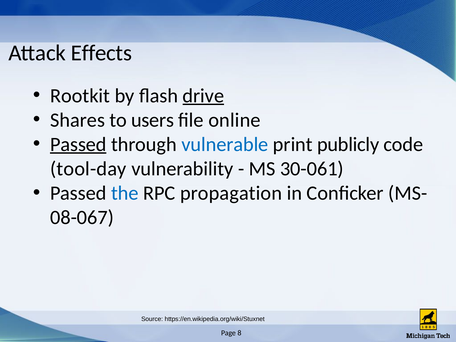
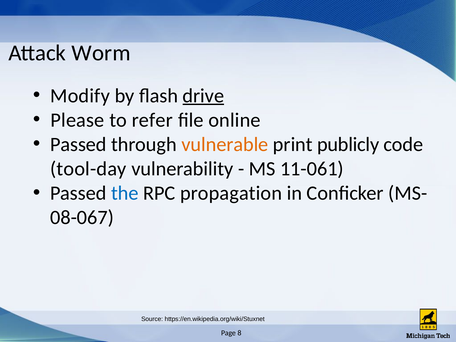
Effects: Effects -> Worm (101, 53)
Rootkit: Rootkit -> Modify (80, 96)
Shares: Shares -> Please (77, 120)
users: users -> refer (152, 120)
Passed underline: present -> none (78, 144)
vulnerable colour: blue -> orange (225, 144)
30-061: 30-061 -> 11-061 (312, 169)
